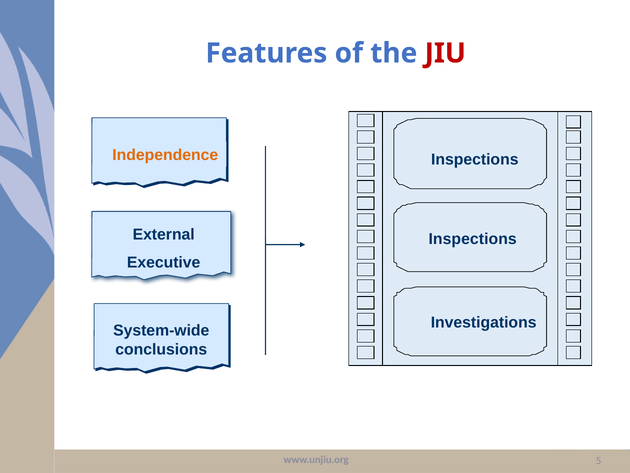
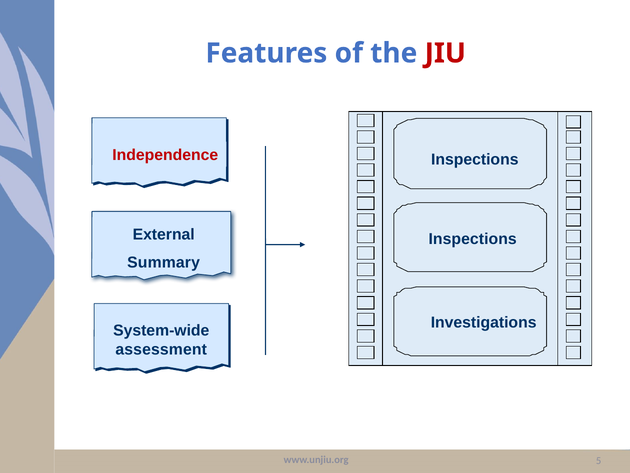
Independence colour: orange -> red (165, 155)
Executive: Executive -> Summary (164, 263)
conclusions: conclusions -> assessment (161, 349)
